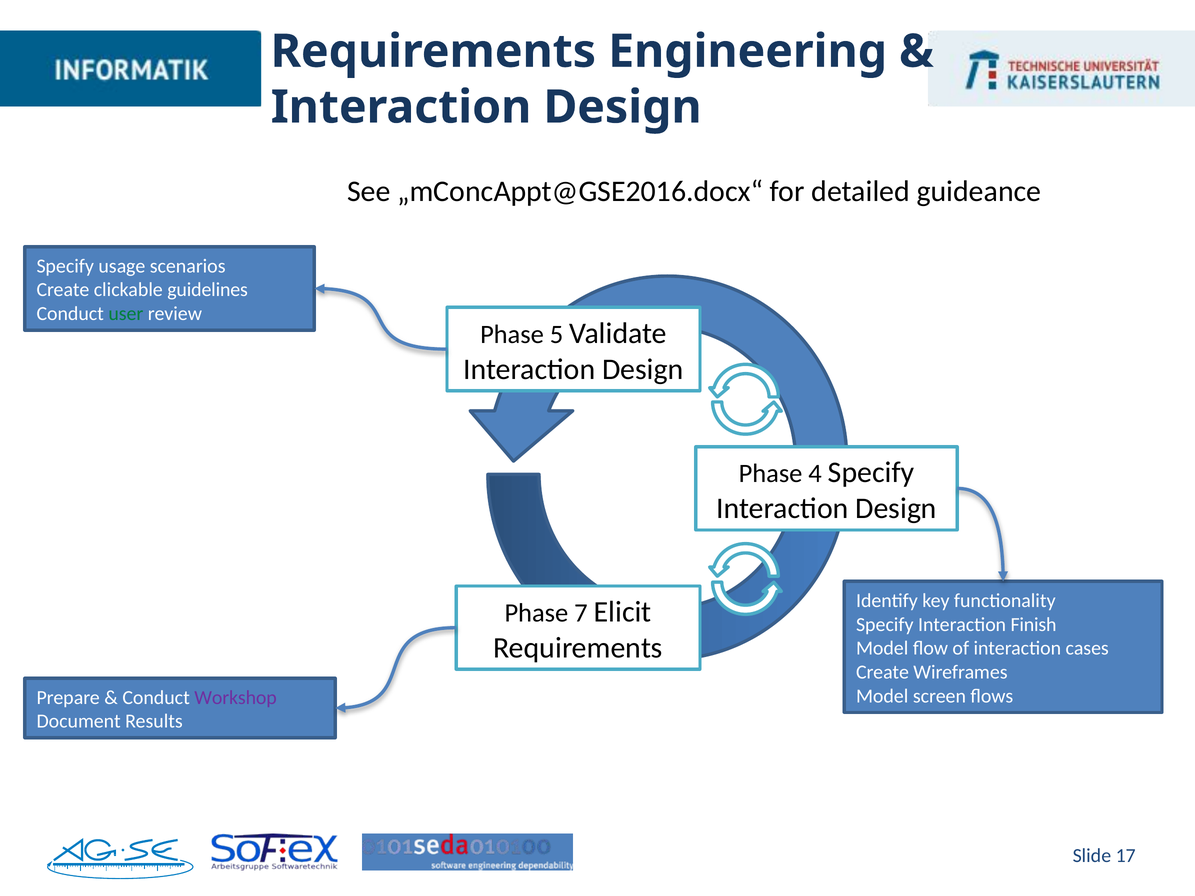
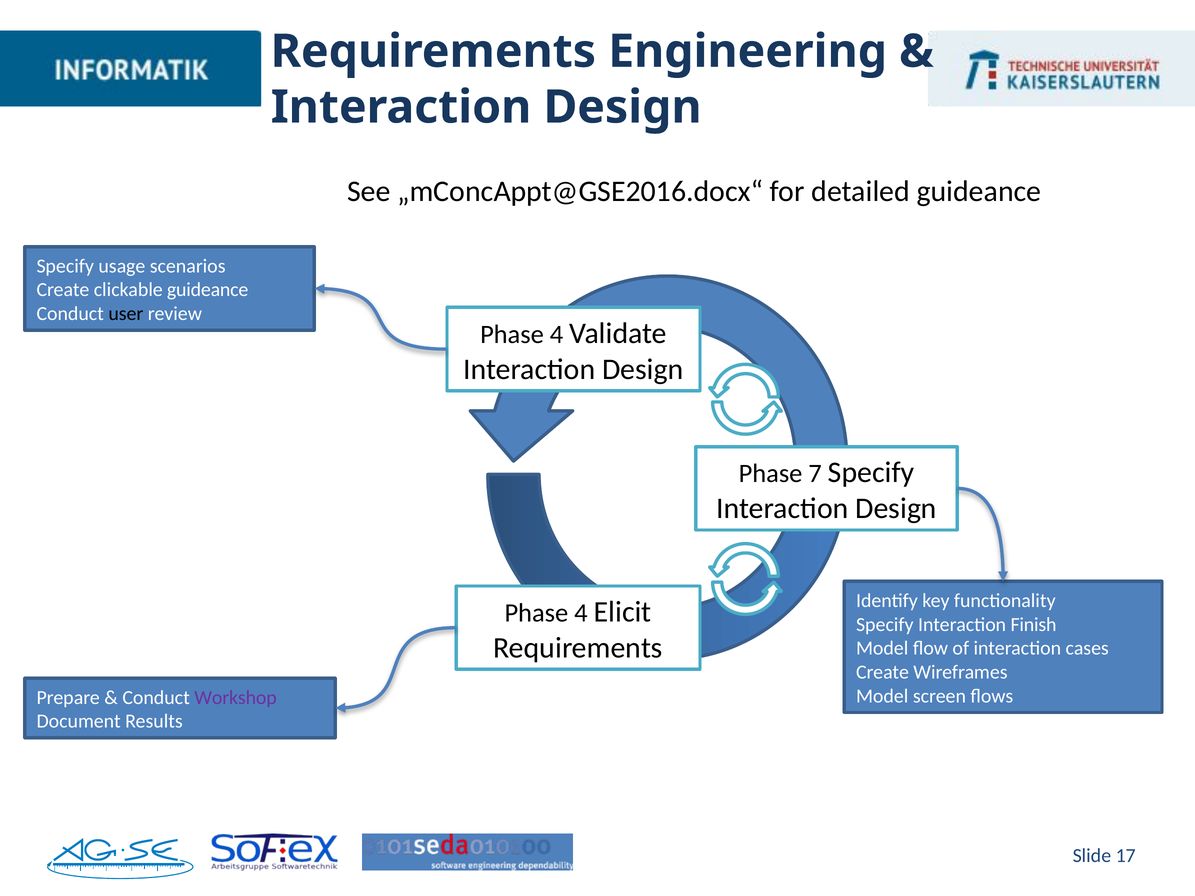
clickable guidelines: guidelines -> guideance (208, 290)
user colour: green -> black (126, 314)
5: 5 -> 4 (557, 335)
4: 4 -> 7 (815, 474)
7: 7 -> 4 (581, 613)
